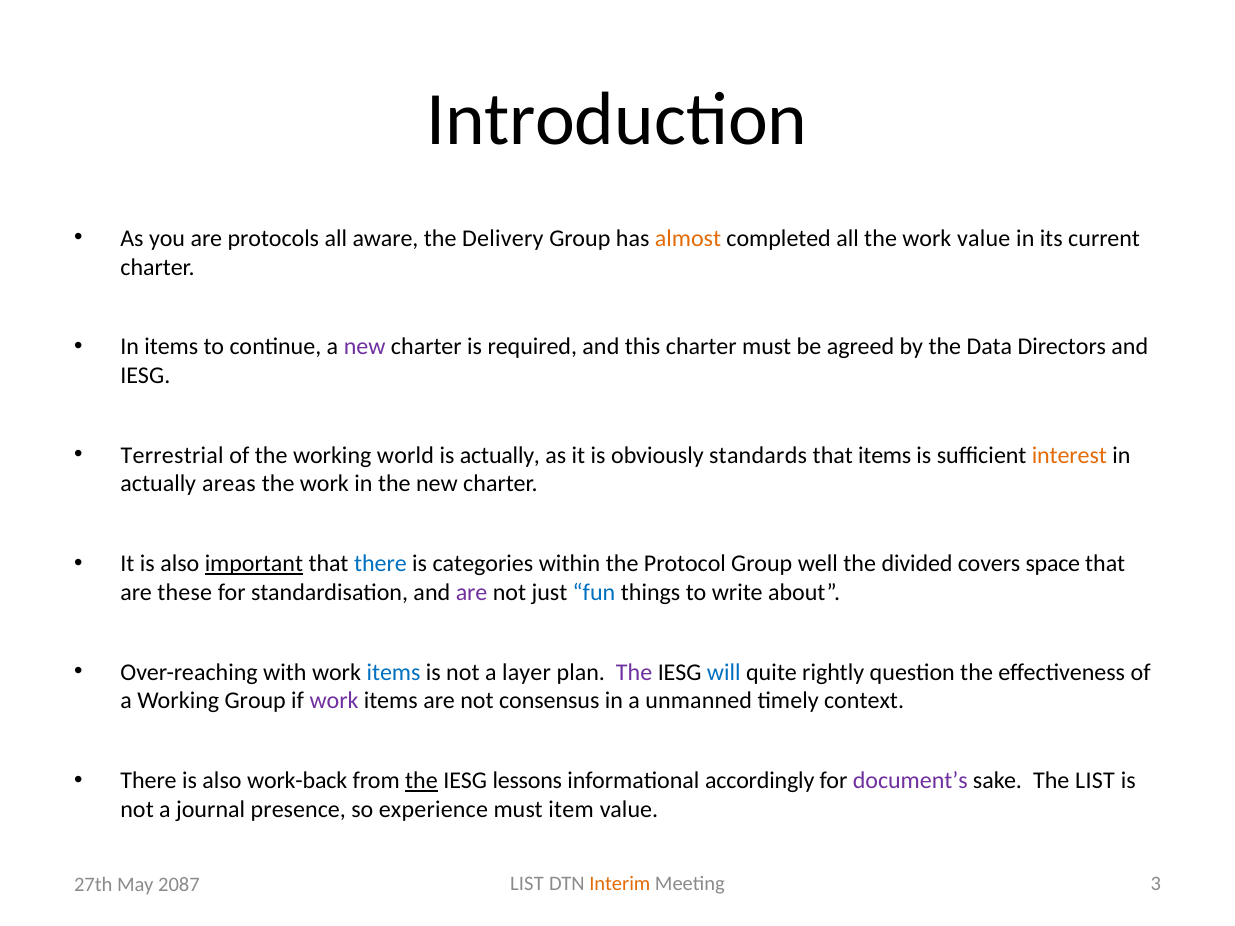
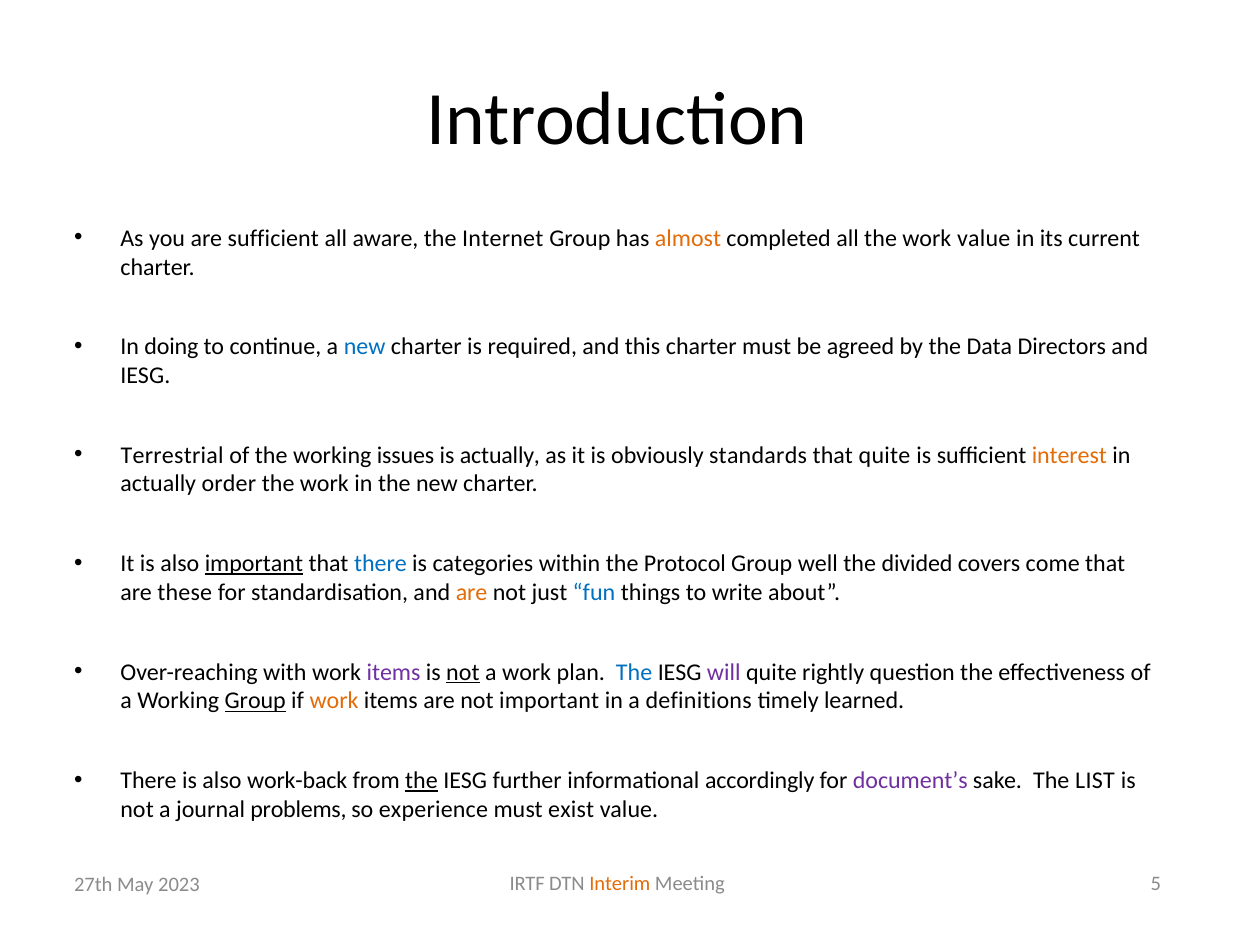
are protocols: protocols -> sufficient (273, 238)
Delivery: Delivery -> Internet (503, 238)
In items: items -> doing (171, 347)
new colour: purple -> blue (365, 347)
world: world -> issues (406, 455)
that items: items -> quite (885, 455)
areas: areas -> order (229, 484)
space: space -> come (1053, 564)
are colour: purple -> orange (472, 593)
items colour: blue -> purple (394, 672)
not underline: none -> present (463, 672)
a layer: layer -> work (527, 672)
The colour: purple -> blue (634, 672)
will colour: blue -> purple (724, 672)
Group underline: none -> present (255, 701)
work colour: purple -> orange (334, 701)
not consensus: consensus -> important (549, 701)
unmanned: unmanned -> definitions (699, 701)
context: context -> learned (864, 701)
lessons: lessons -> further (527, 781)
presence: presence -> problems (298, 810)
item: item -> exist (571, 810)
LIST: LIST -> IRTF (527, 884)
3: 3 -> 5 (1156, 884)
2087: 2087 -> 2023 (179, 885)
